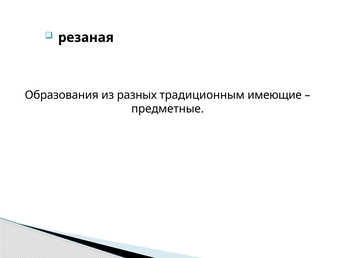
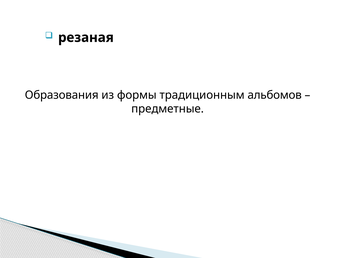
разных: разных -> формы (137, 95)
имеющие: имеющие -> альбомов (275, 95)
